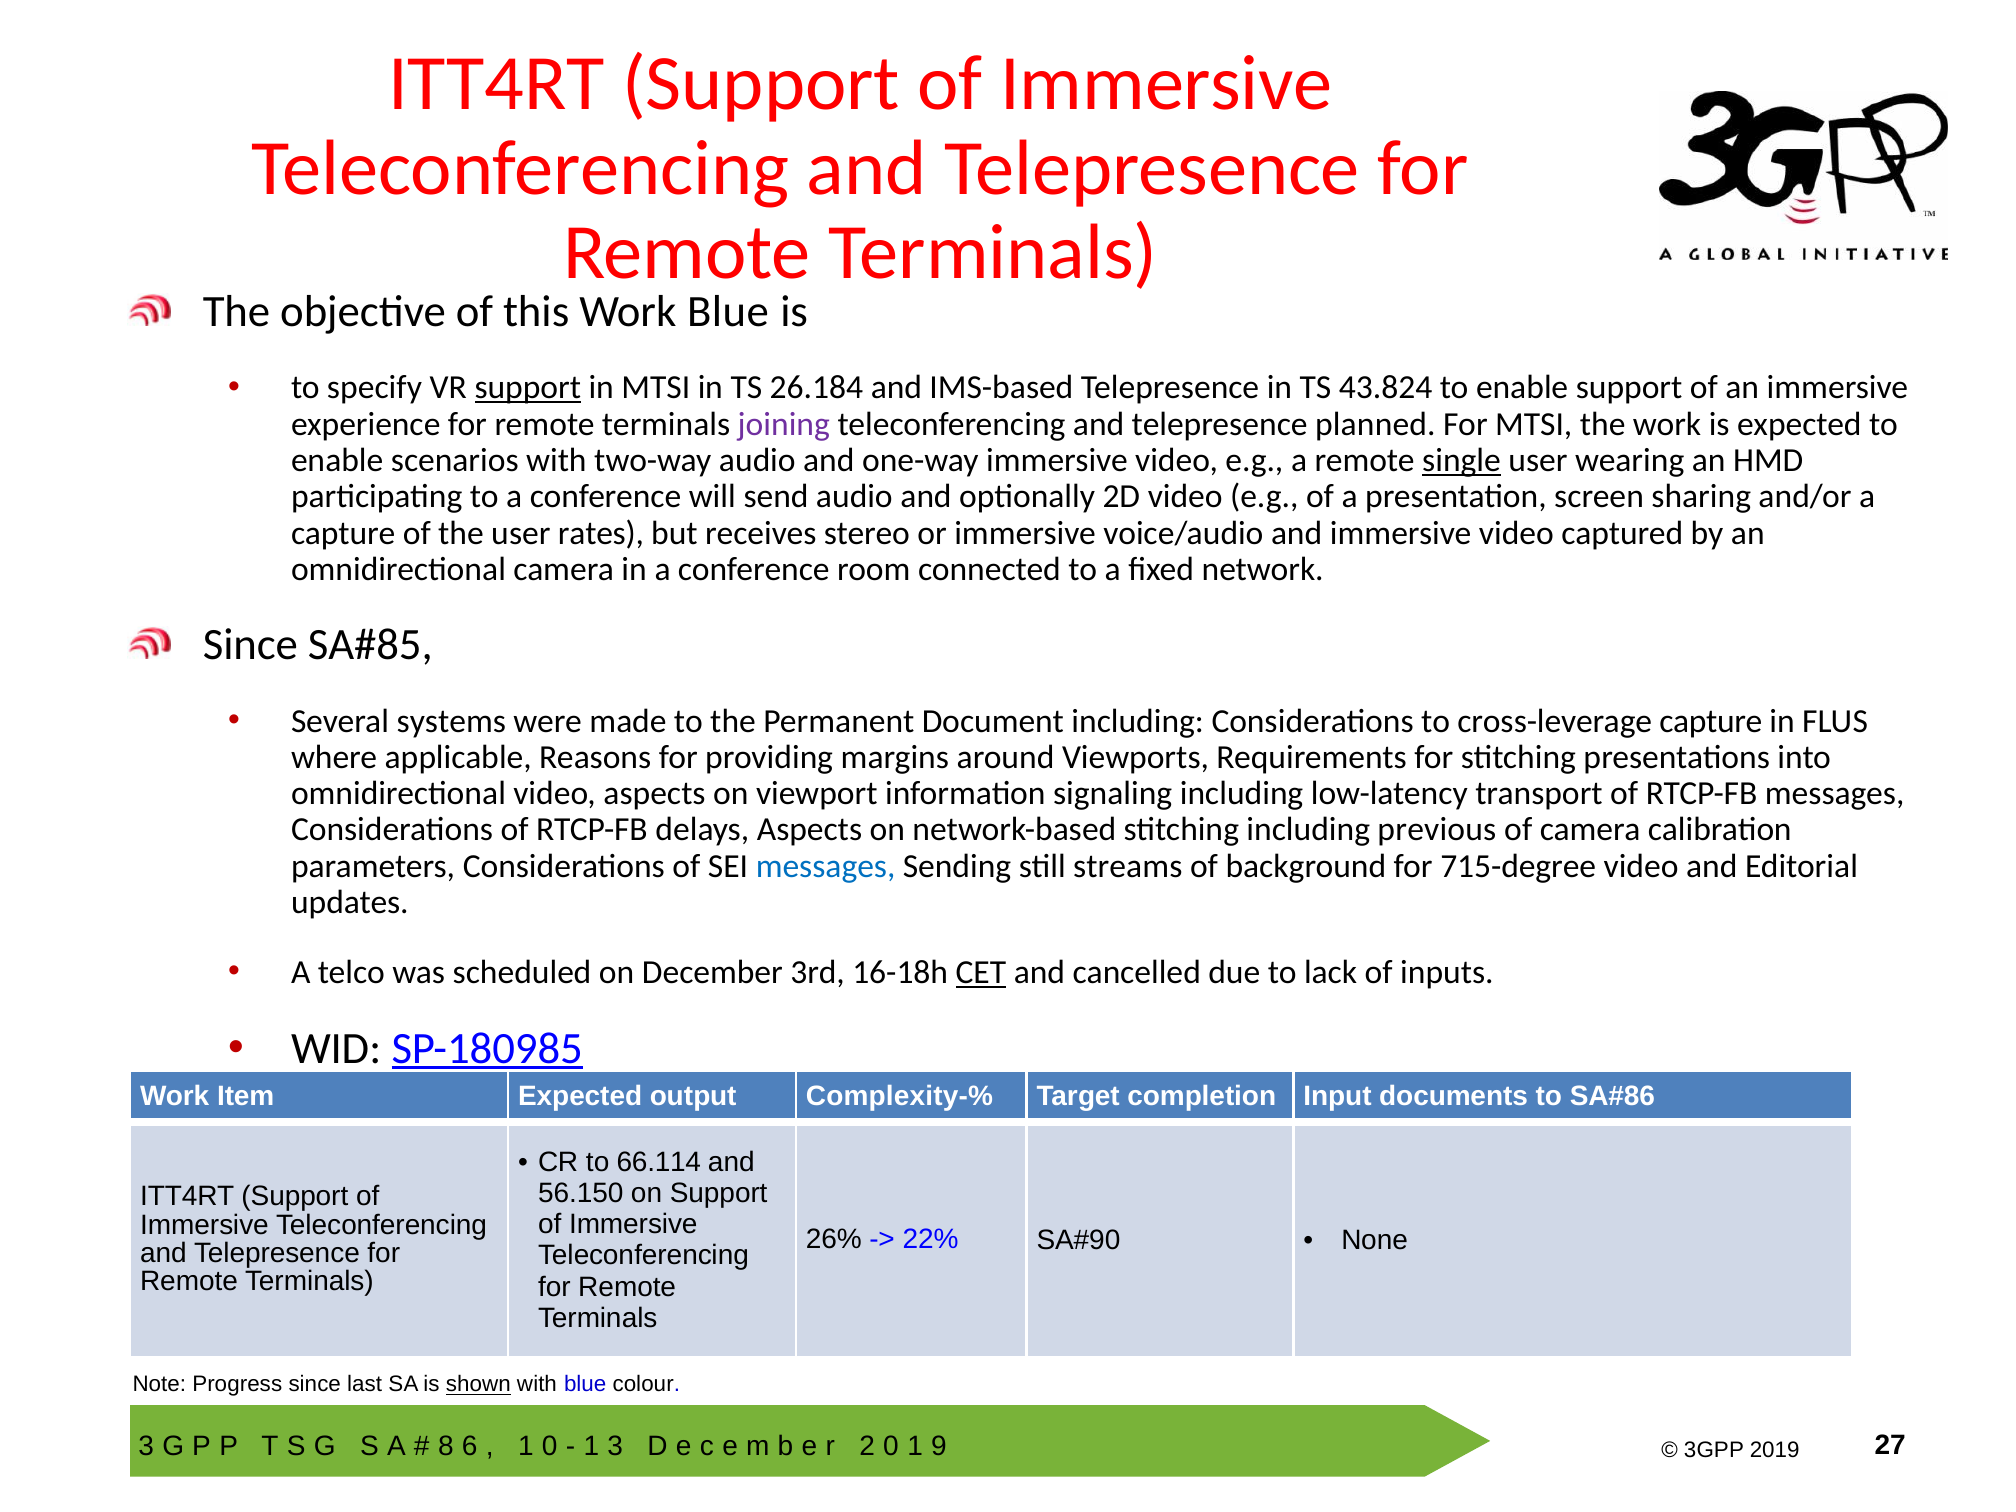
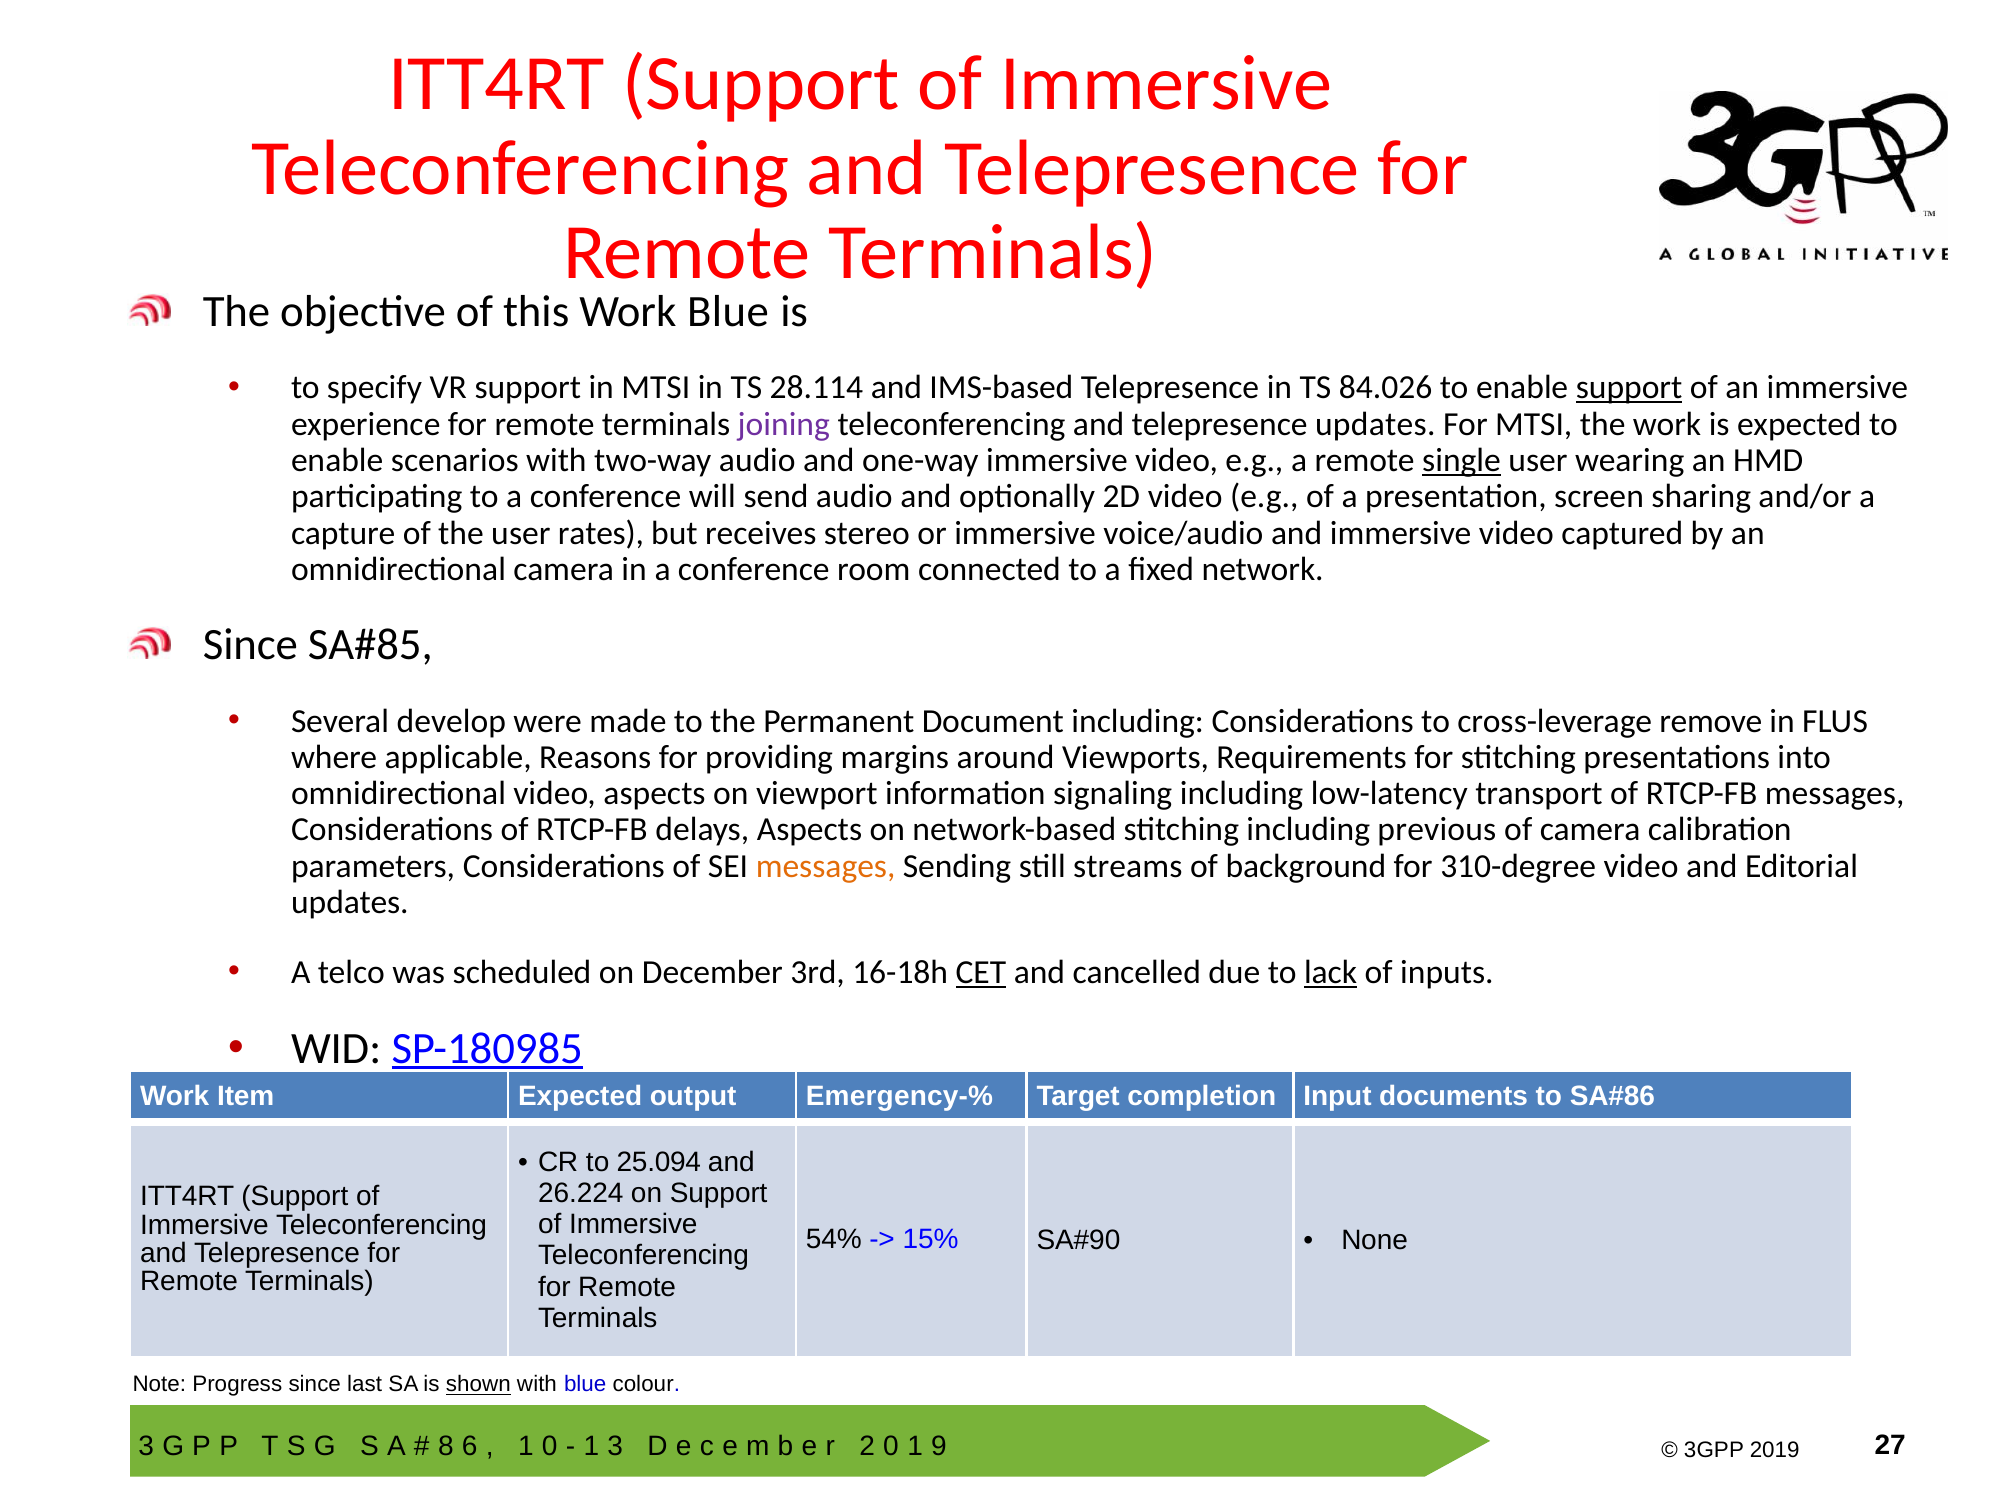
support underline: present -> none (528, 388)
26.184: 26.184 -> 28.114 (816, 388)
43.824: 43.824 -> 84.026 (1386, 388)
support underline: none -> present (1629, 388)
telepresence planned: planned -> updates (1375, 424)
systems: systems -> develop (451, 721)
cross-leverage capture: capture -> remove (1711, 721)
messages colour: blue -> orange (826, 866)
715-degree: 715-degree -> 310-degree (1518, 866)
lack underline: none -> present (1331, 972)
Complexity-%: Complexity-% -> Emergency-% (899, 1097)
66.114: 66.114 -> 25.094 (659, 1162)
56.150: 56.150 -> 26.224 (581, 1193)
26%: 26% -> 54% (834, 1239)
22%: 22% -> 15% (931, 1239)
